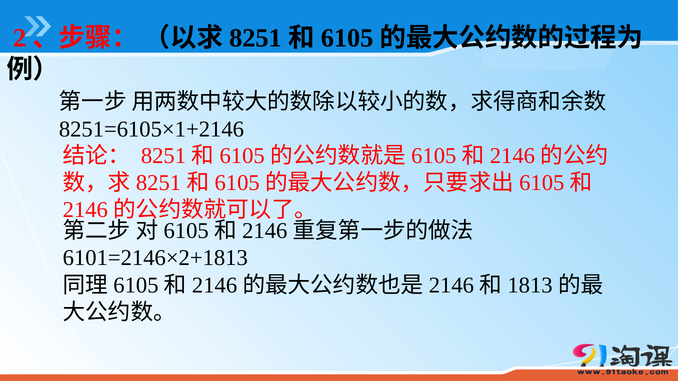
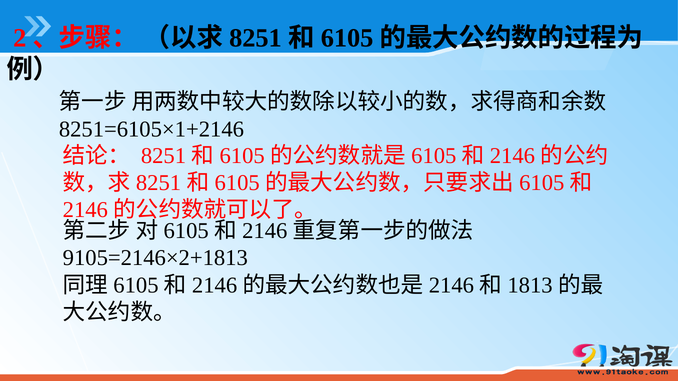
6101=2146×2+1813: 6101=2146×2+1813 -> 9105=2146×2+1813 (155, 258)
